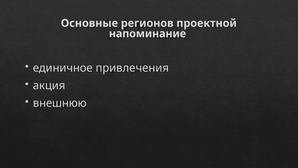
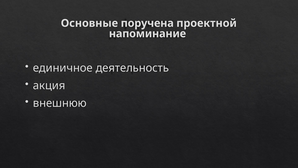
регионов: регионов -> поручена (147, 23)
привлечения: привлечения -> деятельность (132, 68)
